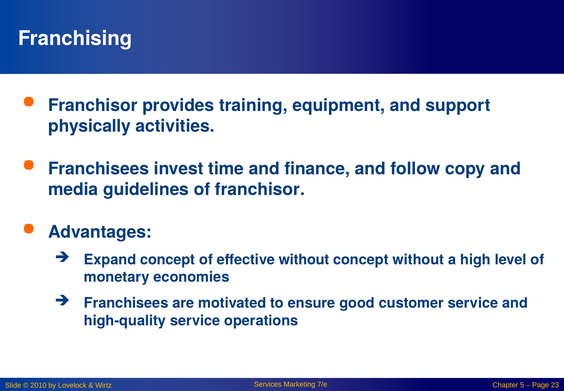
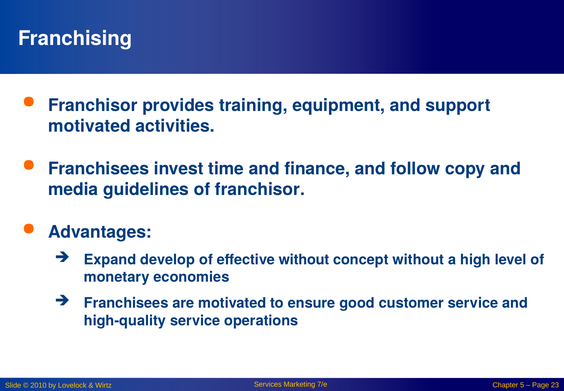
physically: physically -> motivated (89, 126)
Expand concept: concept -> develop (168, 259)
